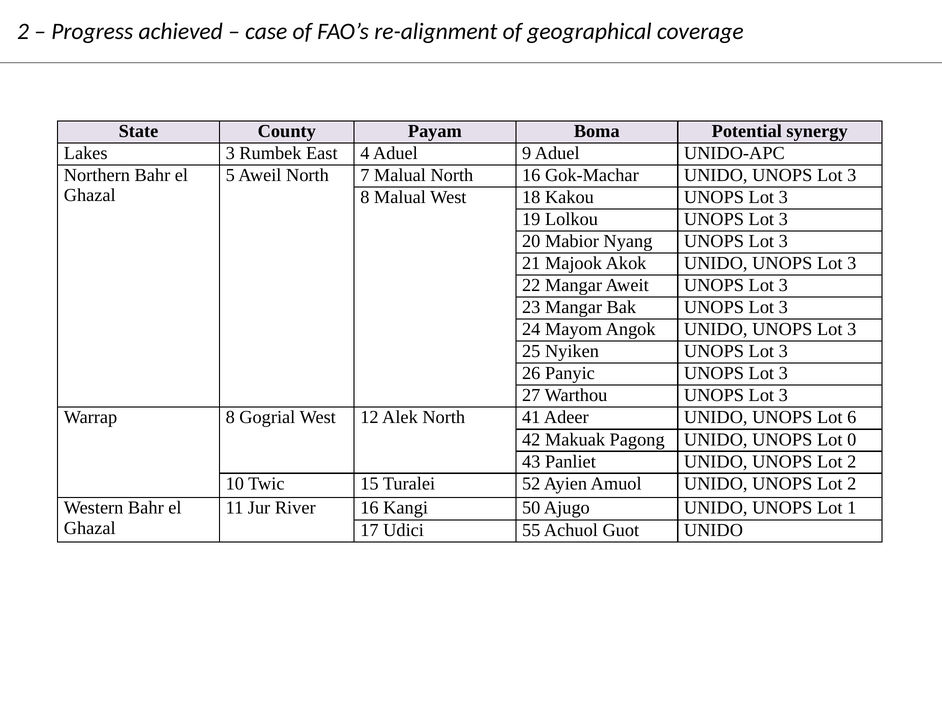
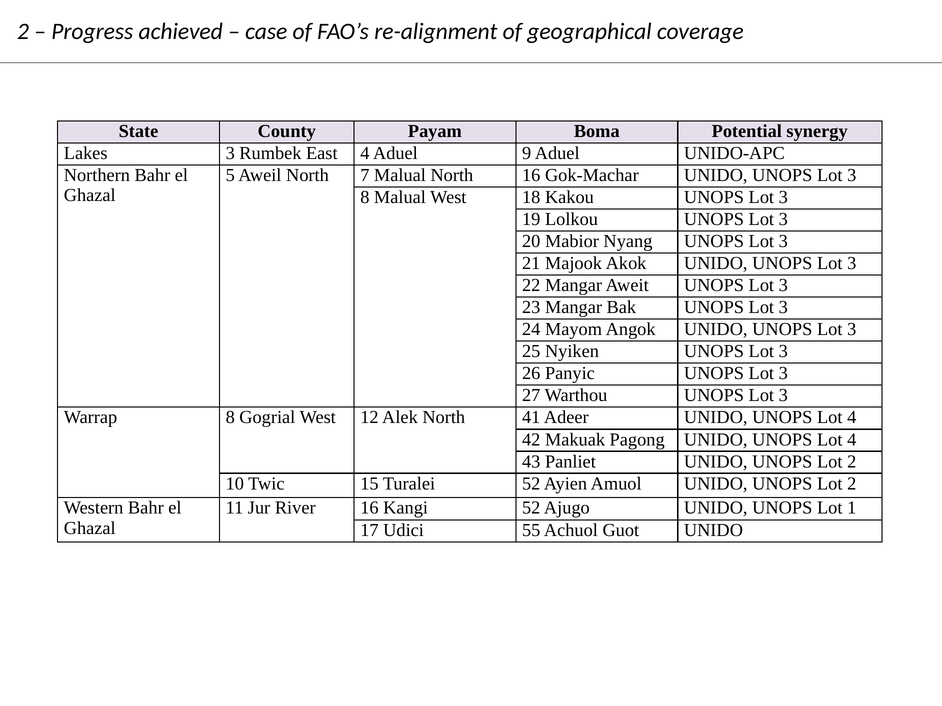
6: 6 -> 4 (852, 418)
0: 0 -> 4 (852, 440)
Kangi 50: 50 -> 52 (531, 508)
